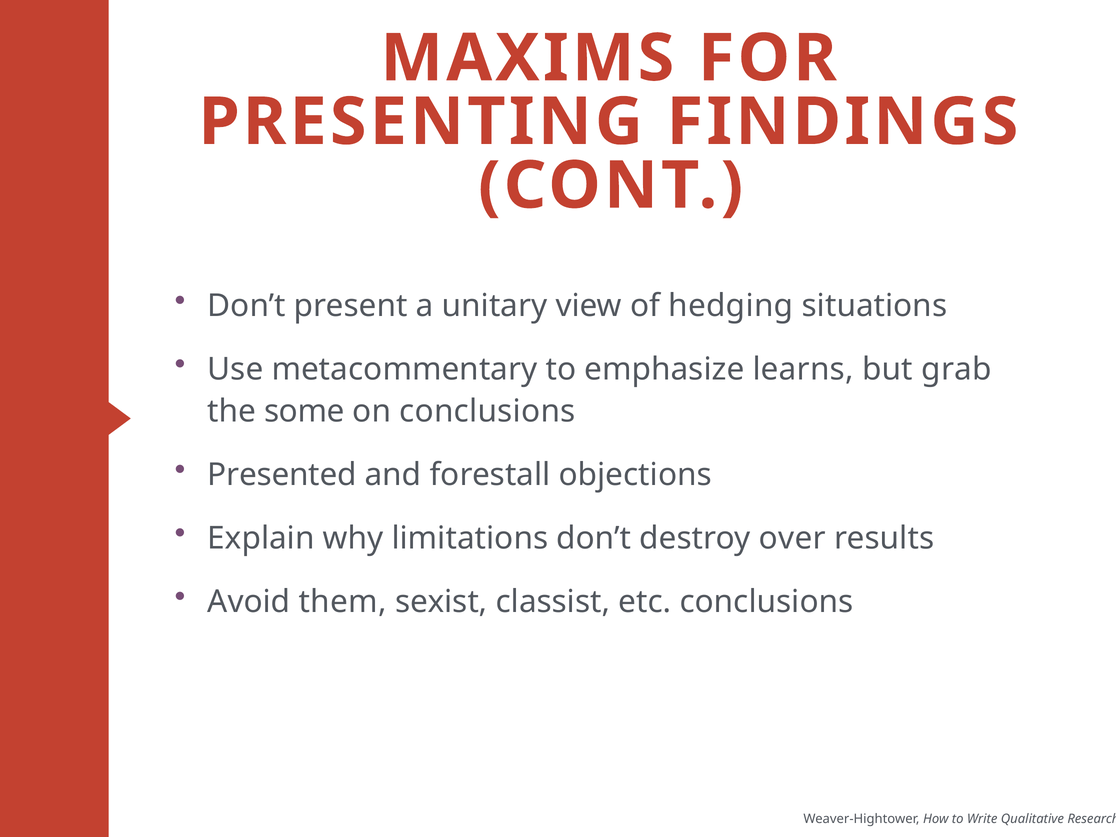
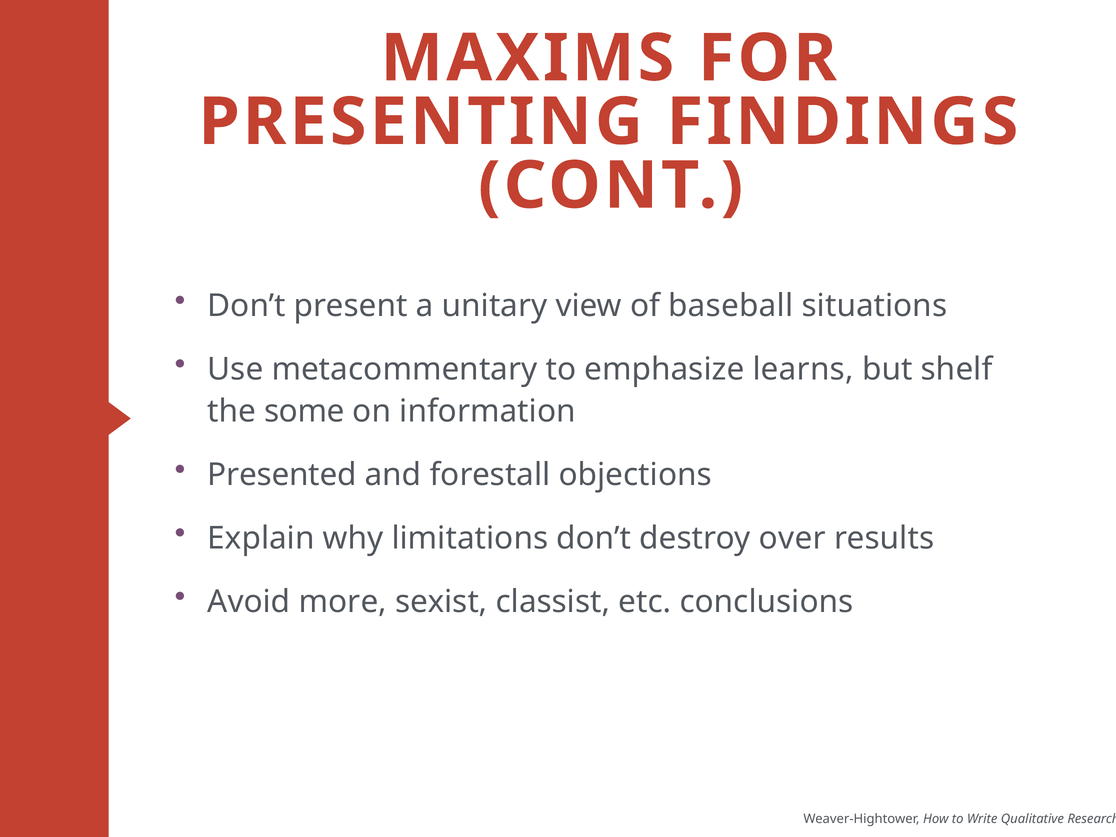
hedging: hedging -> baseball (731, 306)
grab: grab -> shelf (957, 370)
on conclusions: conclusions -> information (488, 411)
them: them -> more (343, 602)
